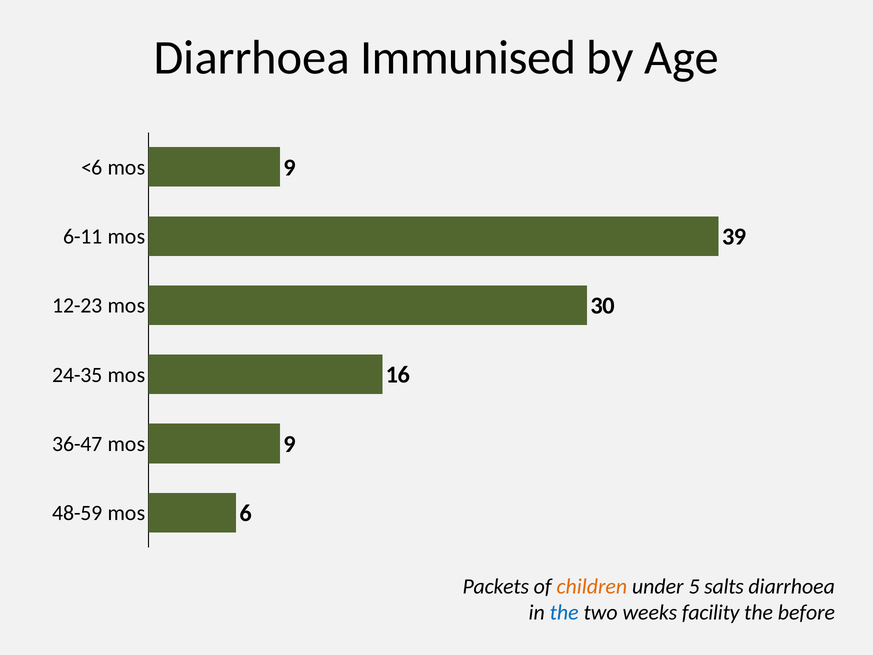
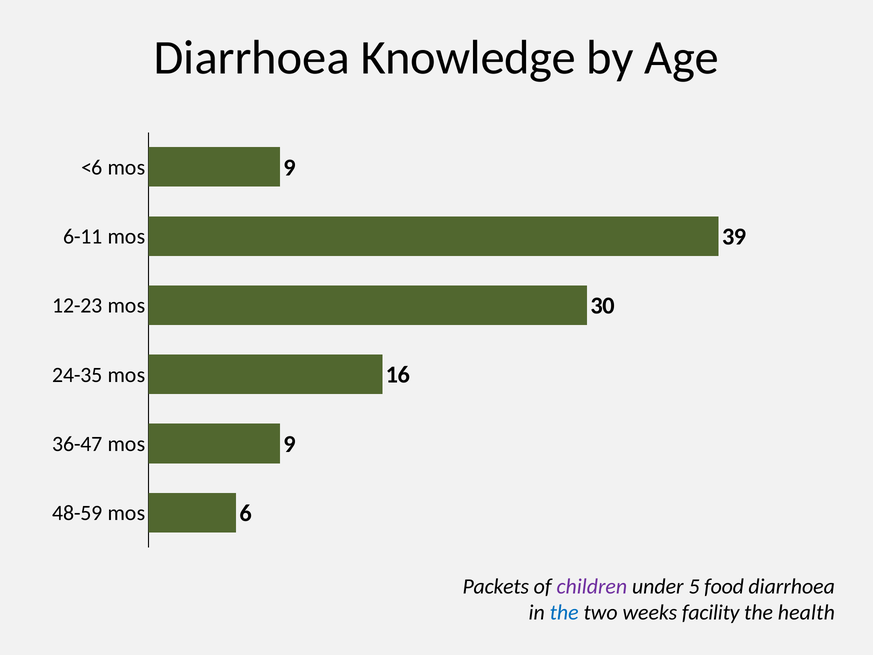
Immunised: Immunised -> Knowledge (468, 58)
children colour: orange -> purple (592, 586)
salts: salts -> food (724, 586)
before: before -> health (806, 613)
